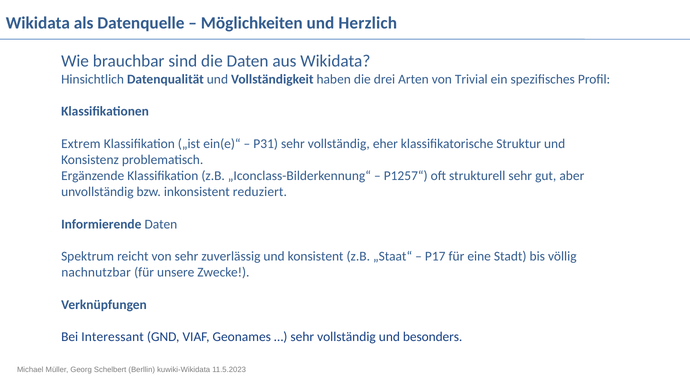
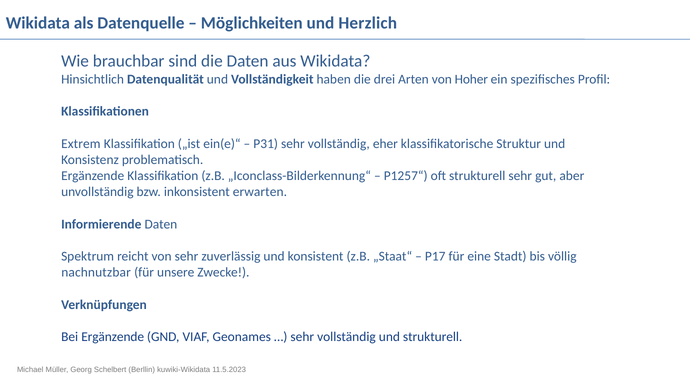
Trivial: Trivial -> Hoher (471, 79)
reduziert: reduziert -> erwarten (260, 192)
Bei Interessant: Interessant -> Ergänzende (113, 337)
und besonders: besonders -> strukturell (433, 337)
